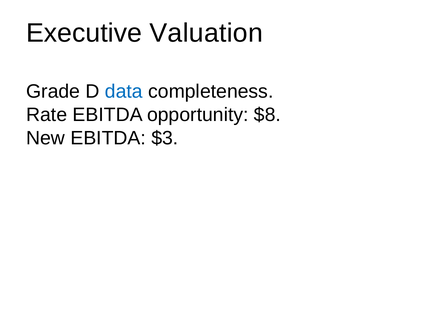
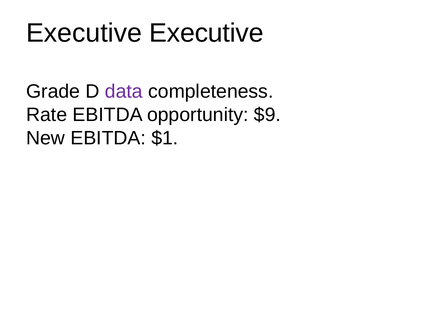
Executive Valuation: Valuation -> Executive (206, 33)
data colour: blue -> purple (124, 92)
$8: $8 -> $9 (267, 115)
$3: $3 -> $1 (165, 138)
